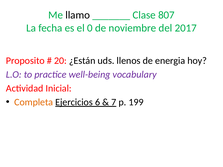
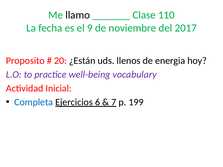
807: 807 -> 110 (166, 15)
0: 0 -> 9 (90, 28)
Completa colour: orange -> blue (34, 102)
